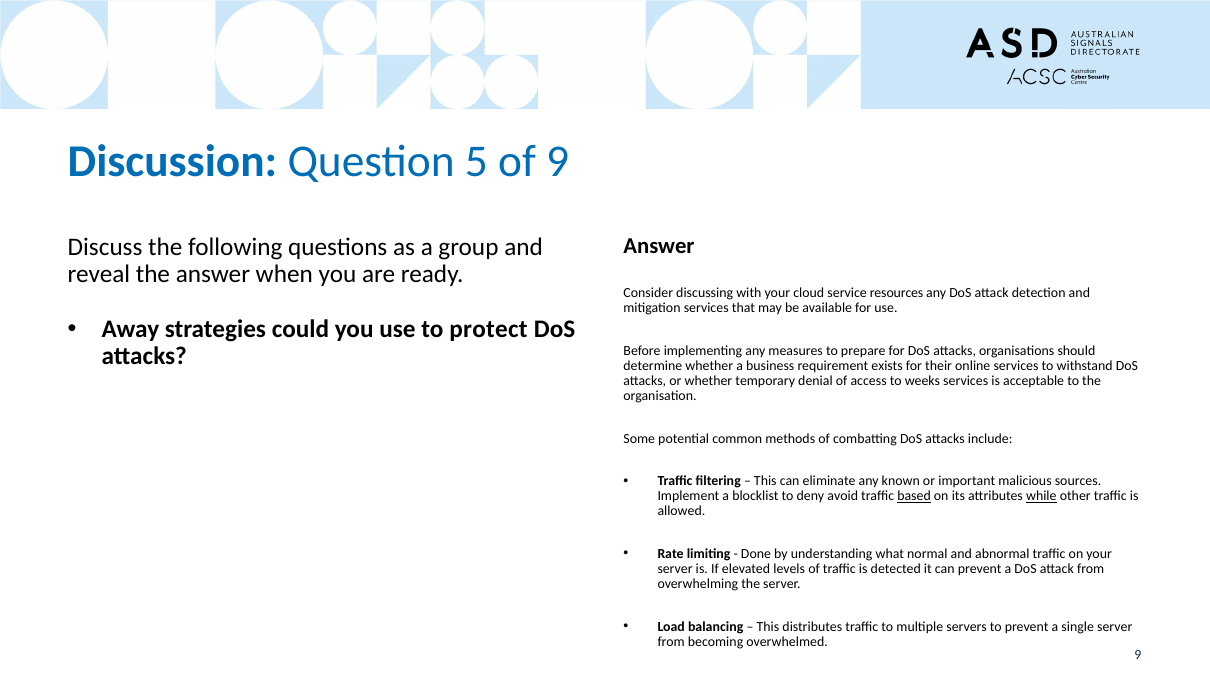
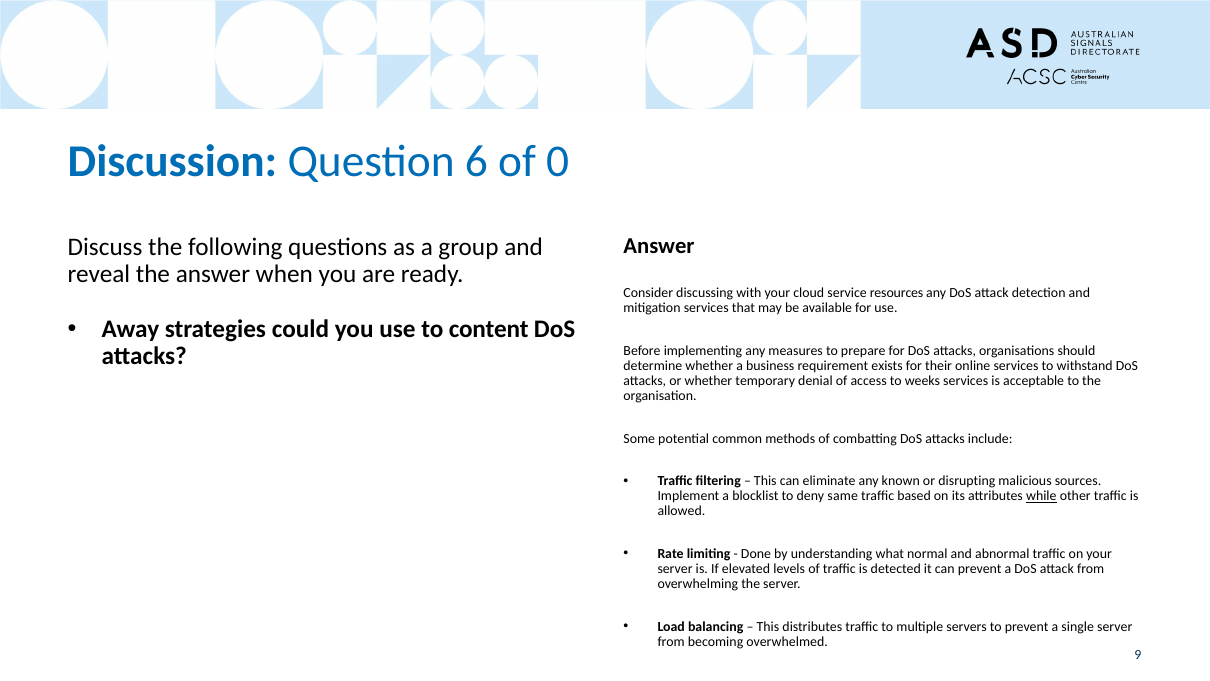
5: 5 -> 6 (476, 161)
of 9: 9 -> 0 (558, 161)
protect: protect -> content (489, 329)
important: important -> disrupting (967, 481)
avoid: avoid -> same (843, 496)
based underline: present -> none (914, 496)
